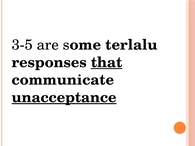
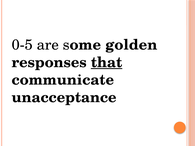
3-5: 3-5 -> 0-5 (22, 45)
terlalu: terlalu -> golden (131, 45)
unacceptance underline: present -> none (64, 98)
